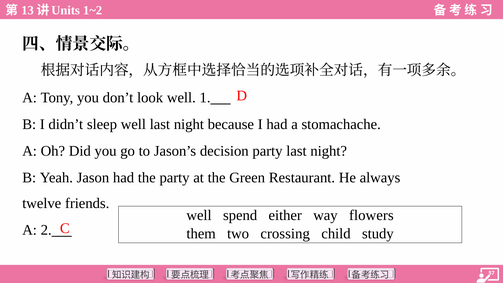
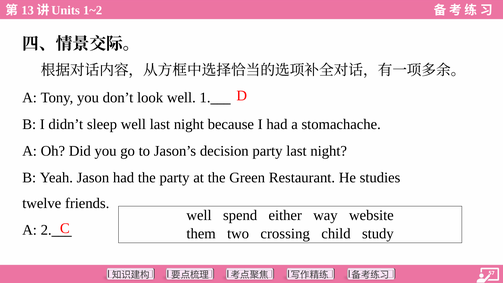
always: always -> studies (380, 178)
flowers: flowers -> website (371, 215)
